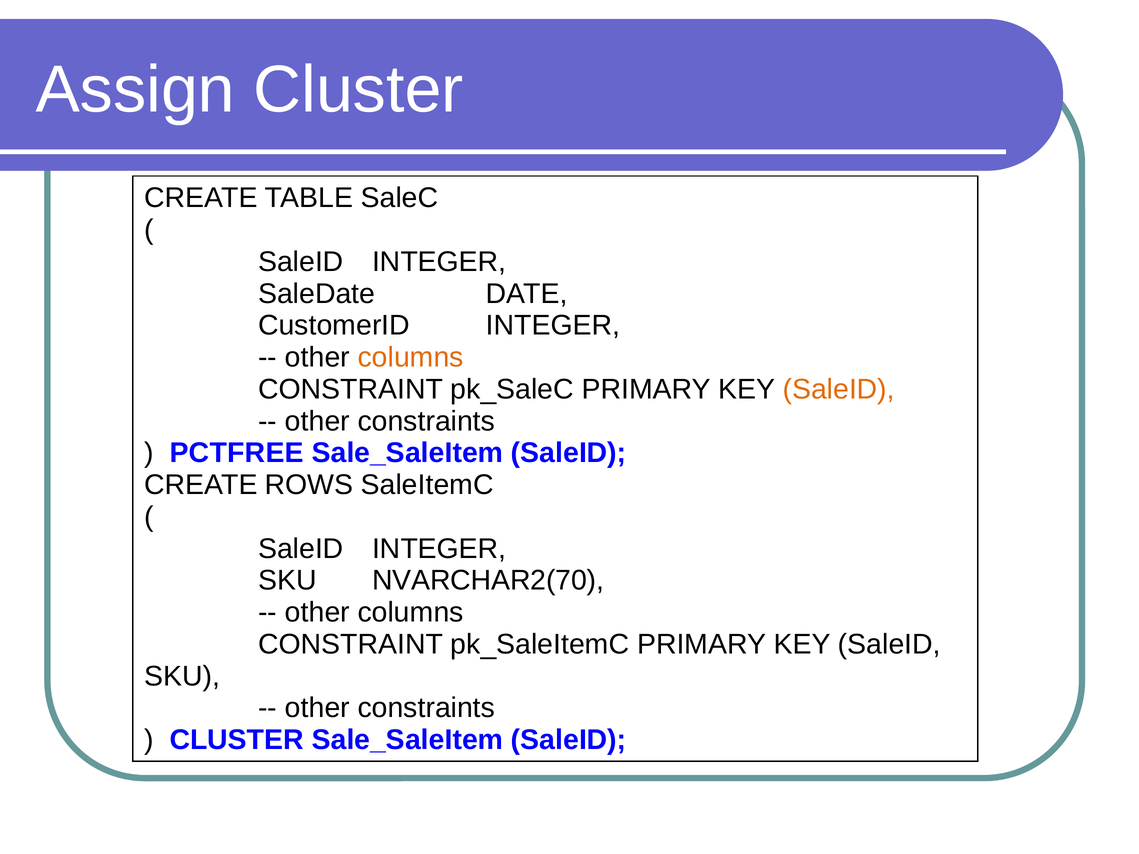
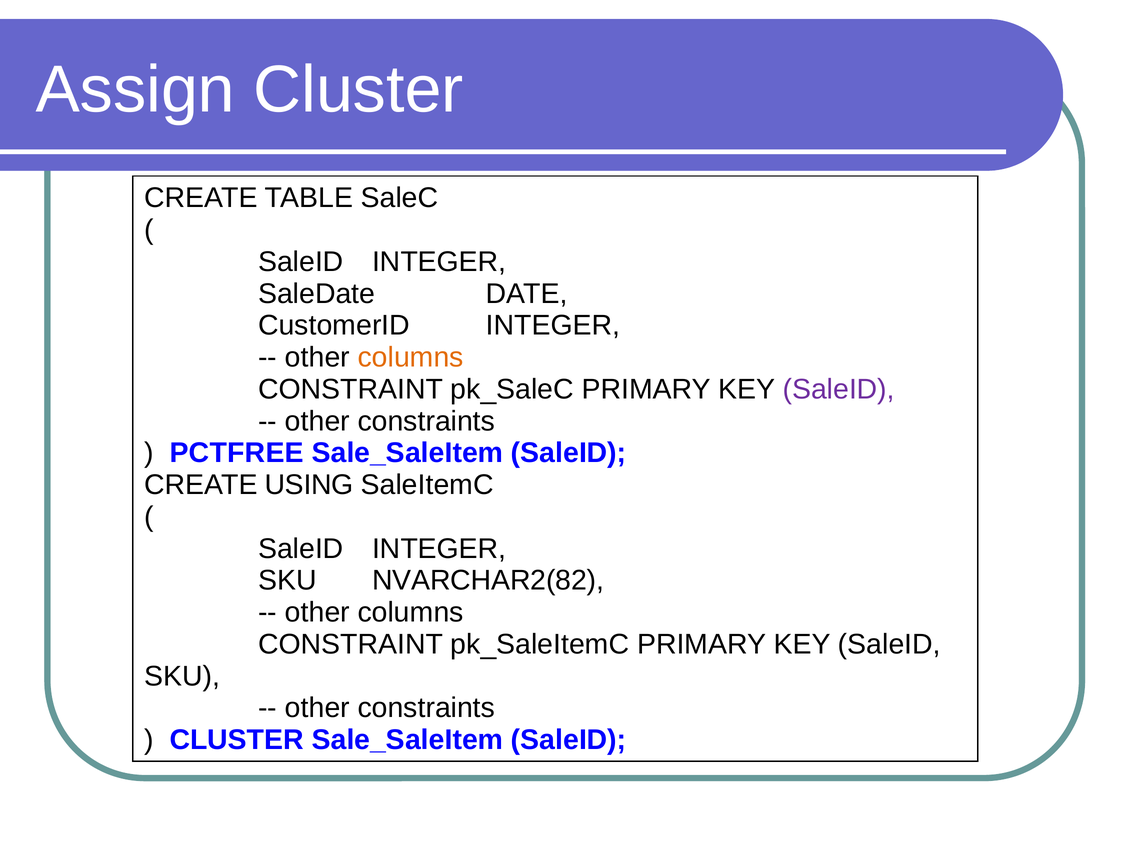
SaleID colour: orange -> purple (839, 389)
ROWS: ROWS -> USING (309, 485)
NVARCHAR2(70: NVARCHAR2(70 -> NVARCHAR2(82 (488, 581)
